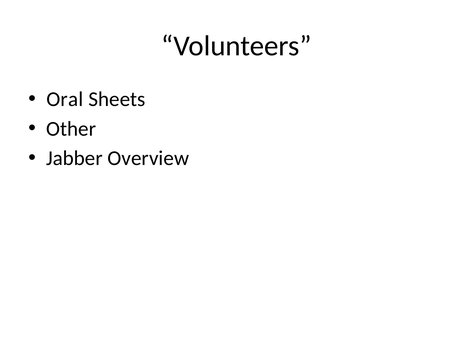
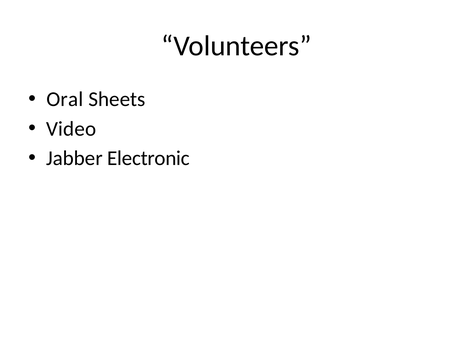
Other: Other -> Video (71, 129)
Overview: Overview -> Electronic (148, 158)
